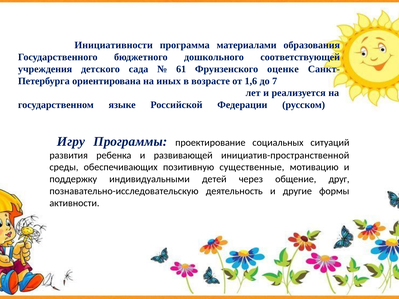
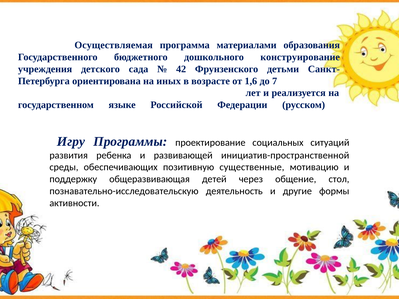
Инициативности: Инициативности -> Осуществляемая (114, 45)
соответствующей: соответствующей -> конструирование (300, 57)
61: 61 -> 42 (181, 69)
оценке: оценке -> детьми (283, 69)
индивидуальными: индивидуальными -> общеразвивающая (150, 179)
друг: друг -> стол (339, 179)
